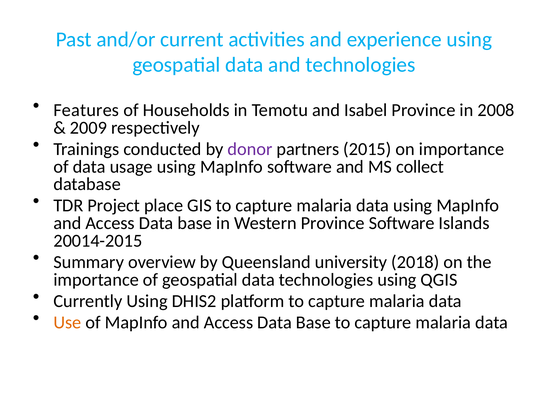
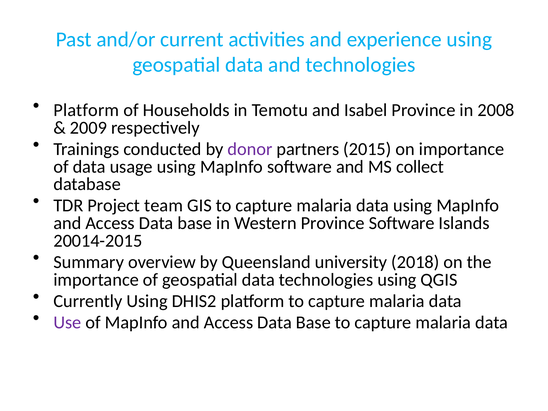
Features: Features -> Platform (86, 110)
place: place -> team (164, 206)
Use colour: orange -> purple (67, 323)
